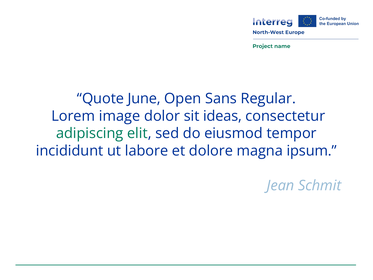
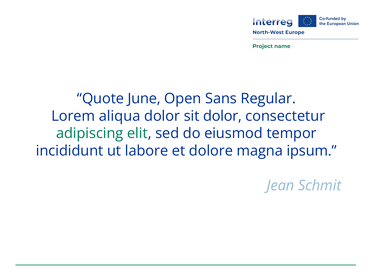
image: image -> aliqua (120, 116)
sit ideas: ideas -> dolor (223, 116)
